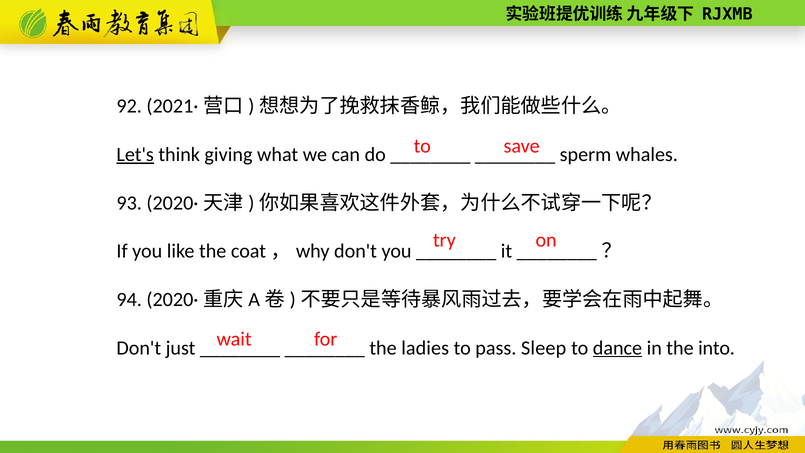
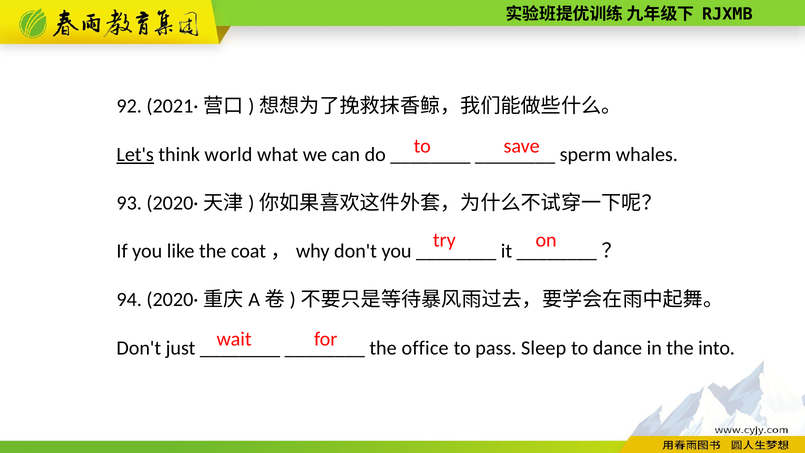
giving: giving -> world (228, 155)
ladies: ladies -> office (425, 348)
dance underline: present -> none (617, 348)
